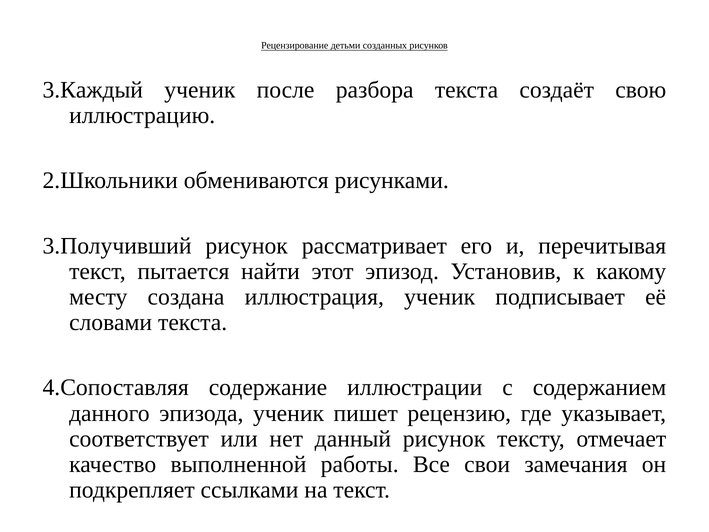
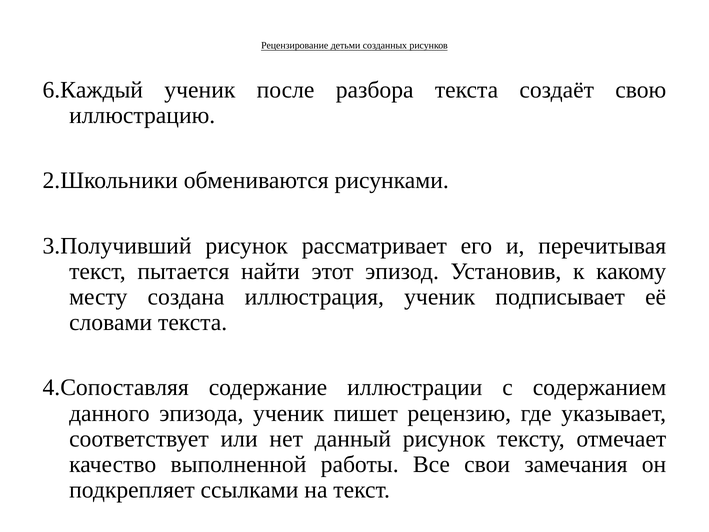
3.Каждый: 3.Каждый -> 6.Каждый (93, 90)
